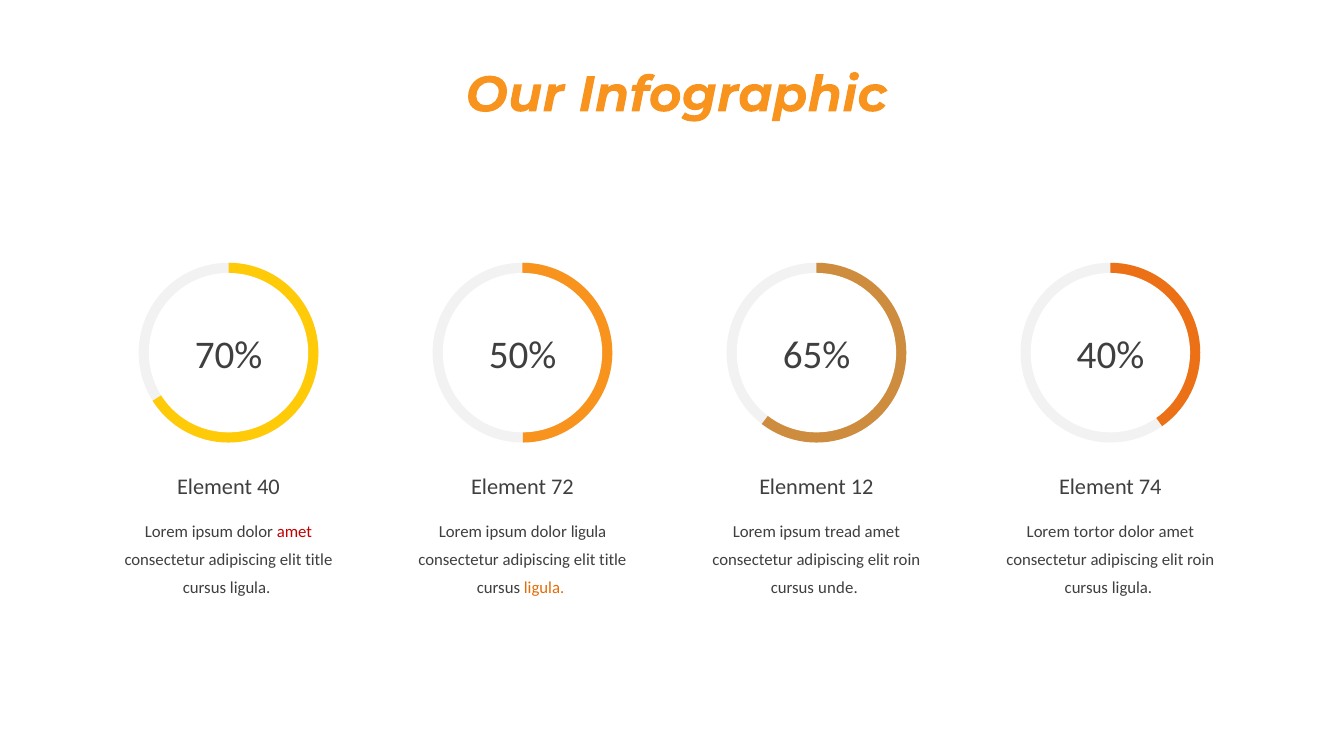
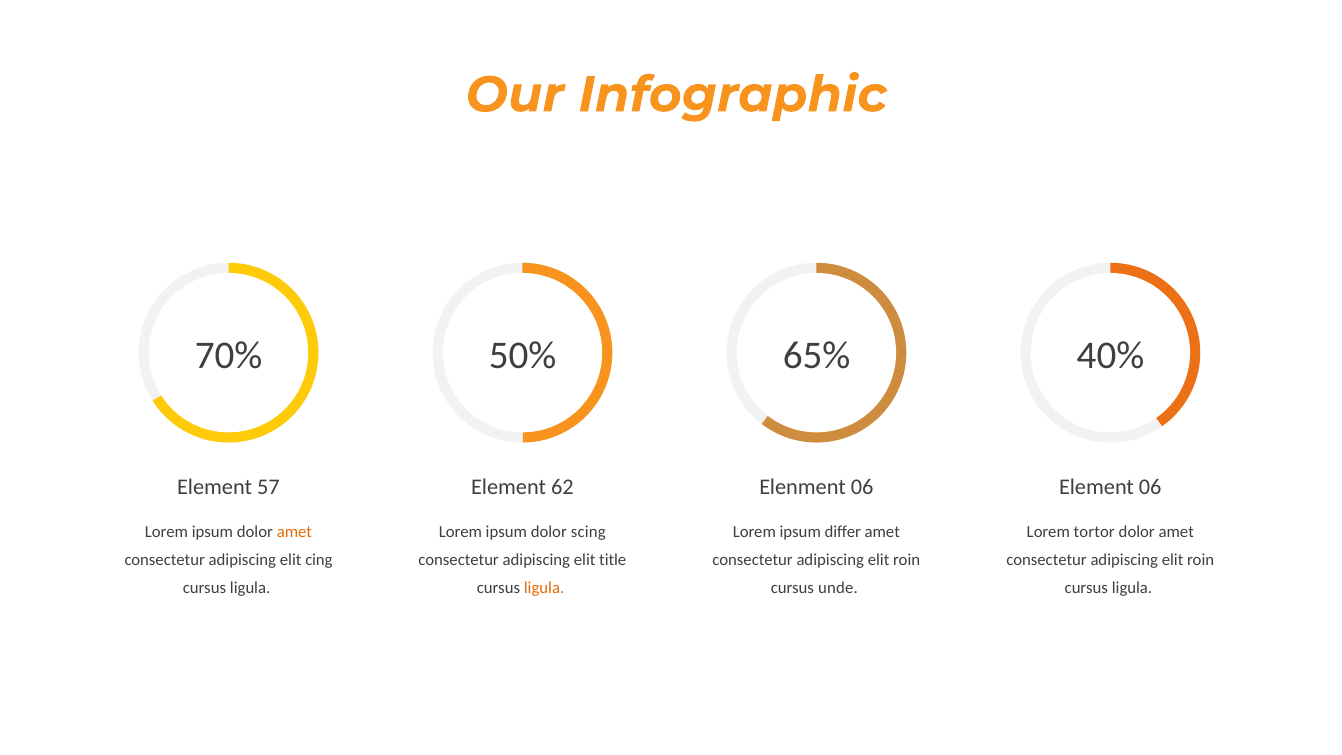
40: 40 -> 57 (268, 487)
72: 72 -> 62 (562, 487)
Elenment 12: 12 -> 06 (862, 487)
Element 74: 74 -> 06 (1150, 487)
amet colour: red -> orange (294, 532)
dolor ligula: ligula -> scing (588, 532)
tread: tread -> differ (843, 532)
title: title -> cing (319, 560)
